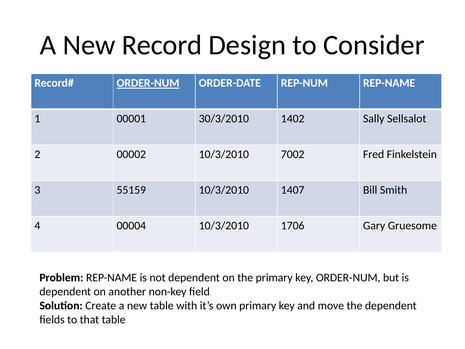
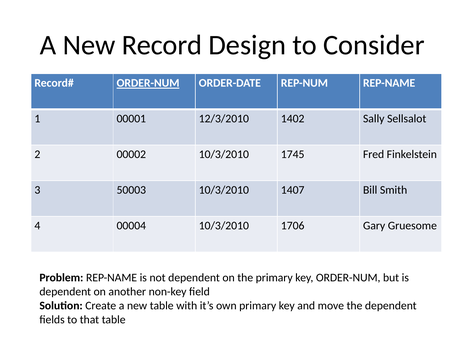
30/3/2010: 30/3/2010 -> 12/3/2010 (224, 119)
7002: 7002 -> 1745 (293, 154)
55159: 55159 -> 50003 (131, 190)
